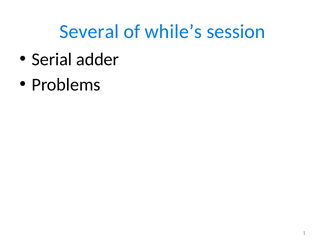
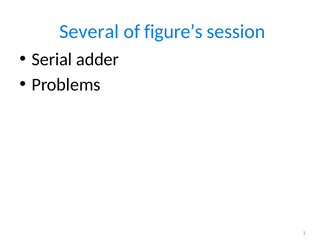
while’s: while’s -> figure’s (173, 31)
